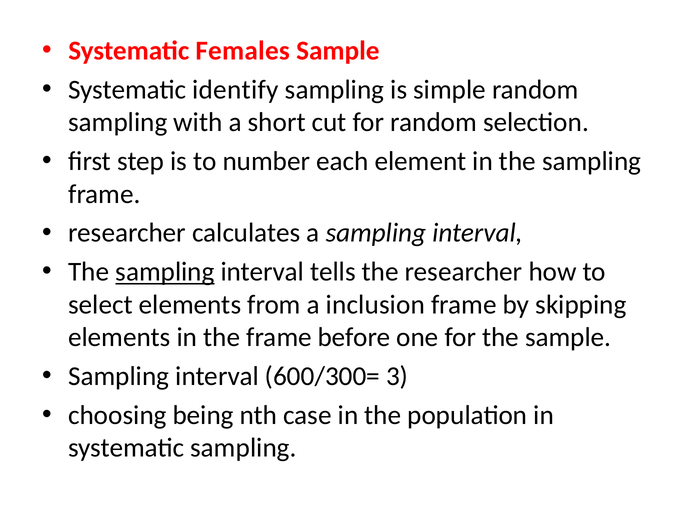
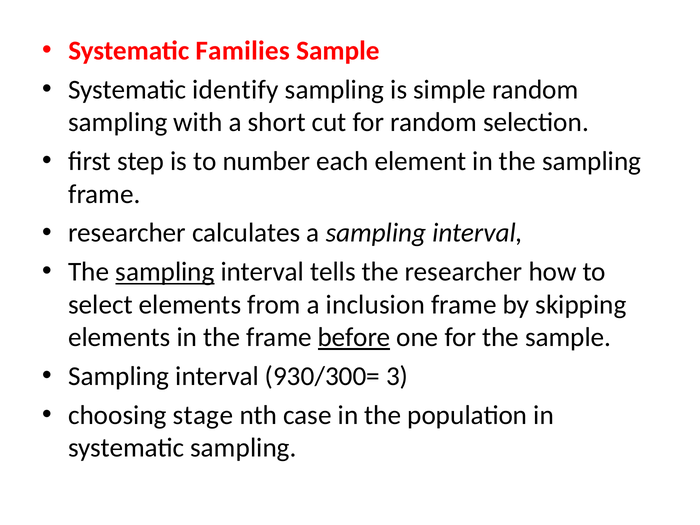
Females: Females -> Families (243, 51)
before underline: none -> present (354, 337)
600/300=: 600/300= -> 930/300= (322, 376)
being: being -> stage (203, 415)
